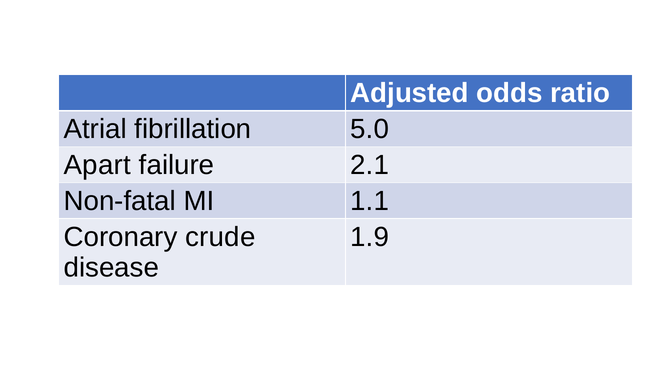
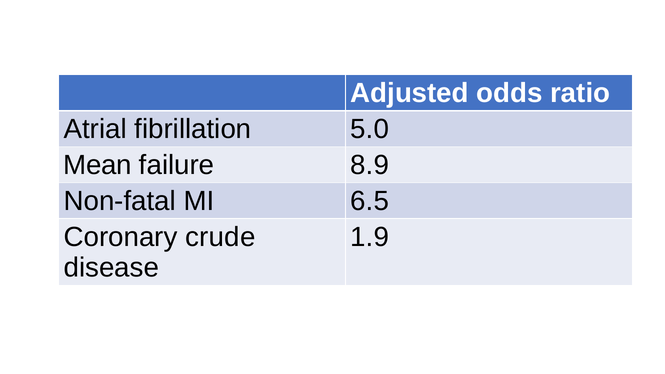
Apart: Apart -> Mean (98, 165)
2.1: 2.1 -> 8.9 (370, 165)
1.1: 1.1 -> 6.5 (370, 201)
